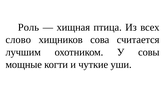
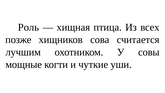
слово: слово -> позже (18, 40)
